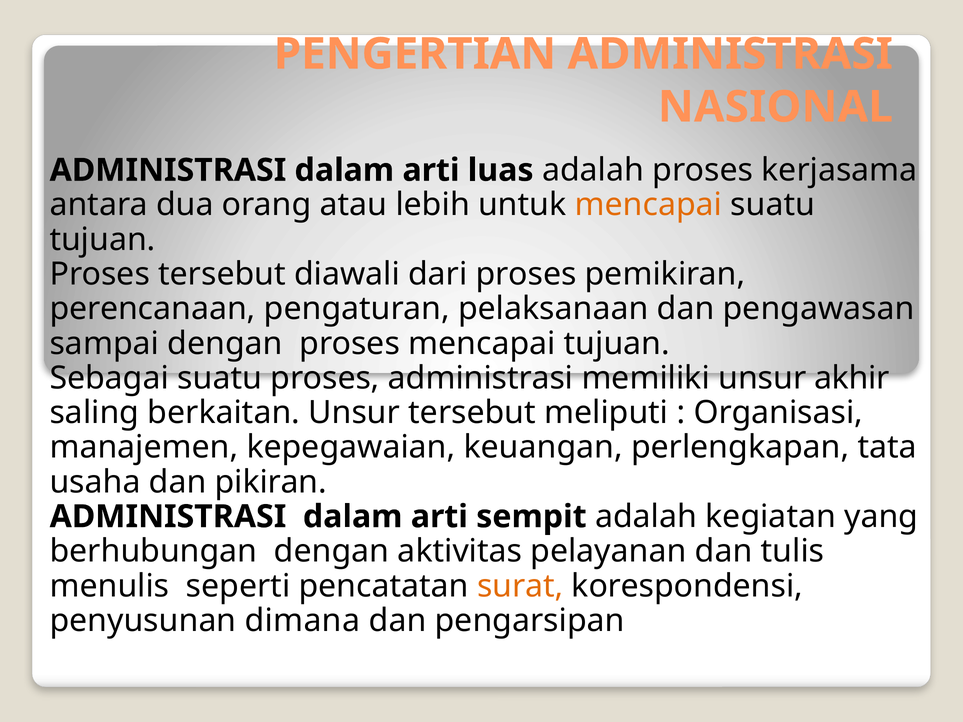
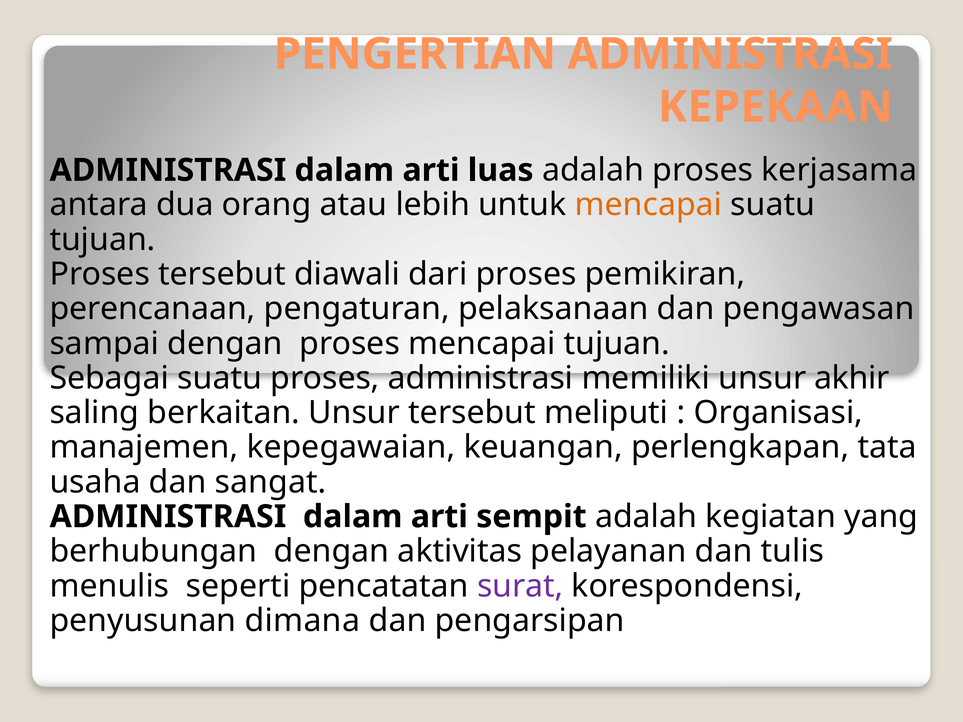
NASIONAL: NASIONAL -> KEPEKAAN (775, 107)
pikiran: pikiran -> sangat (271, 482)
surat colour: orange -> purple (520, 586)
